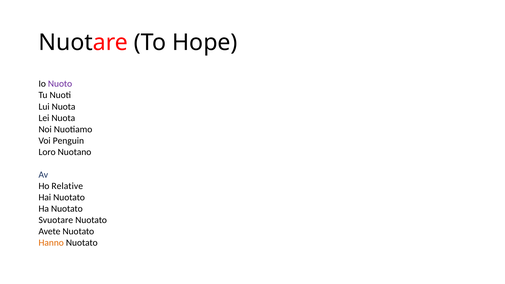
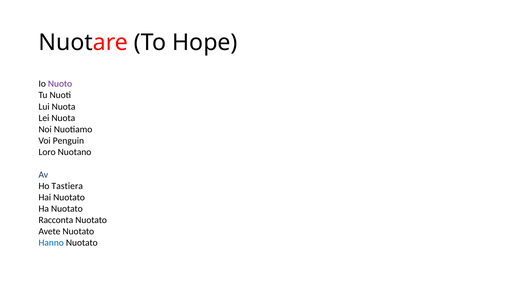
Relative: Relative -> Tastiera (67, 186)
Svuotare: Svuotare -> Racconta (56, 220)
Hanno colour: orange -> blue (51, 243)
